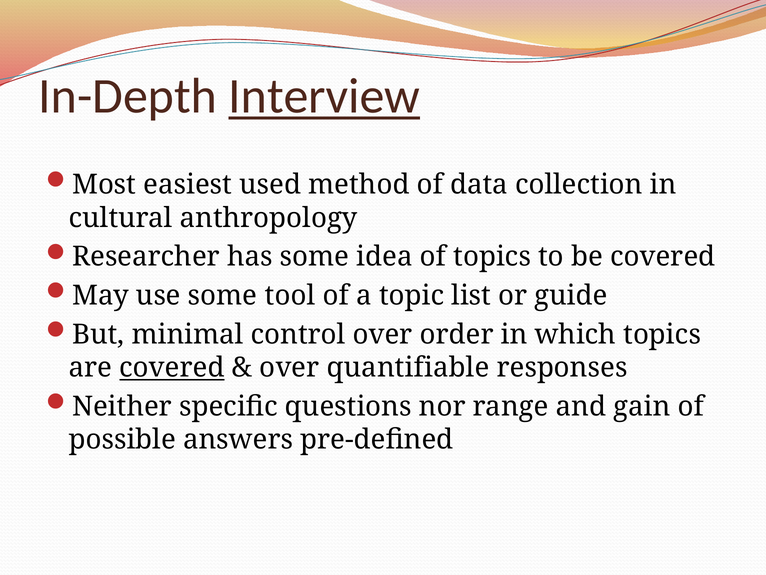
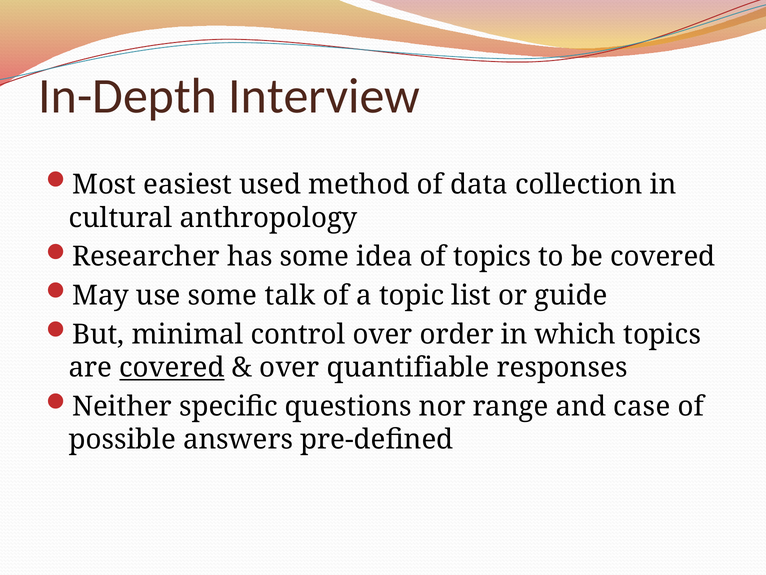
Interview underline: present -> none (324, 96)
tool: tool -> talk (290, 295)
gain: gain -> case (642, 406)
